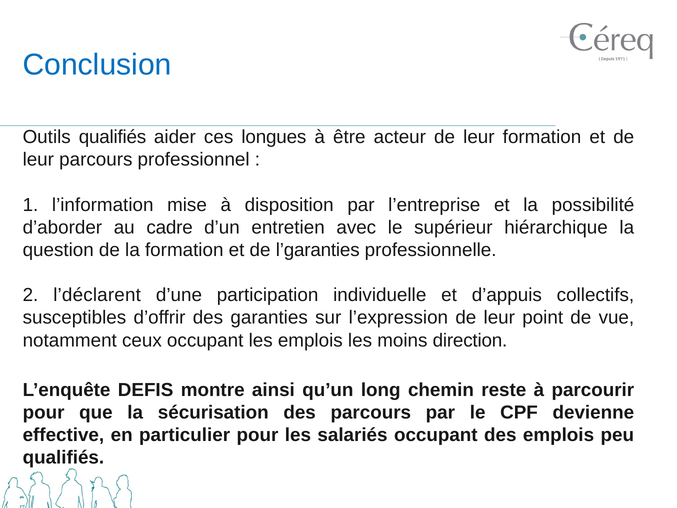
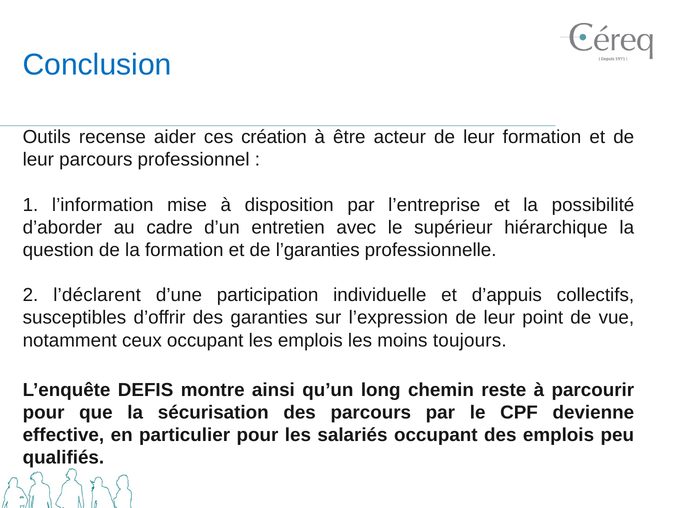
Outils qualifiés: qualifiés -> recense (112, 137)
longues: longues -> création (274, 137)
direction: direction -> toujours (470, 340)
